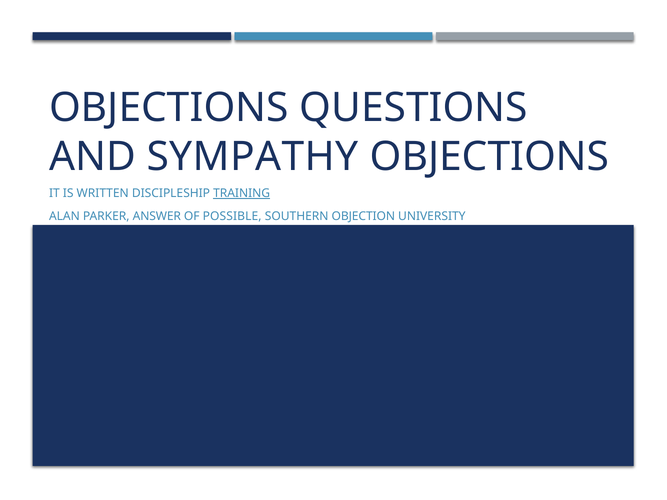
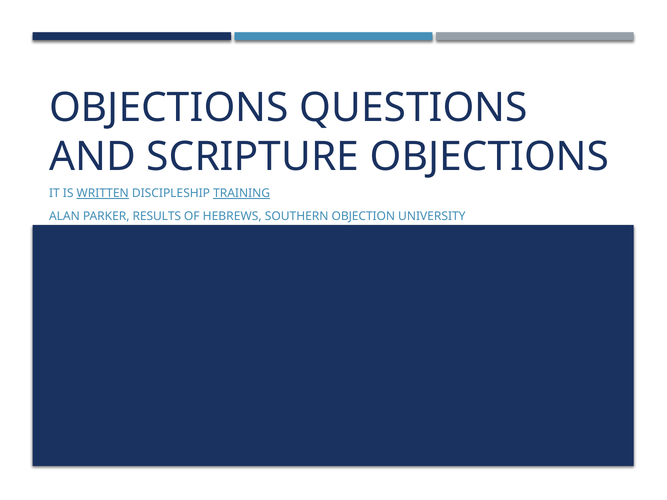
SYMPATHY: SYMPATHY -> SCRIPTURE (253, 157)
WRITTEN underline: none -> present (103, 193)
ANSWER: ANSWER -> RESULTS (157, 216)
POSSIBLE: POSSIBLE -> HEBREWS (232, 216)
